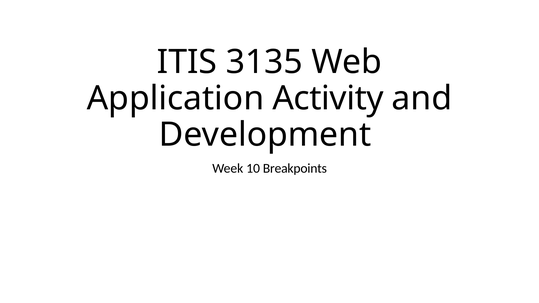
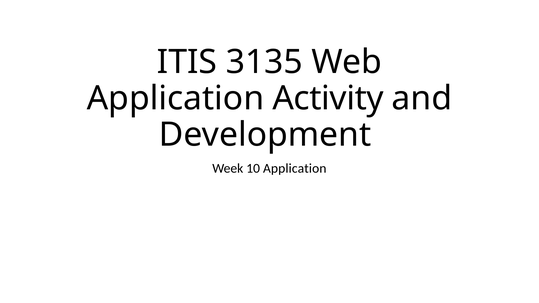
10 Breakpoints: Breakpoints -> Application (295, 168)
